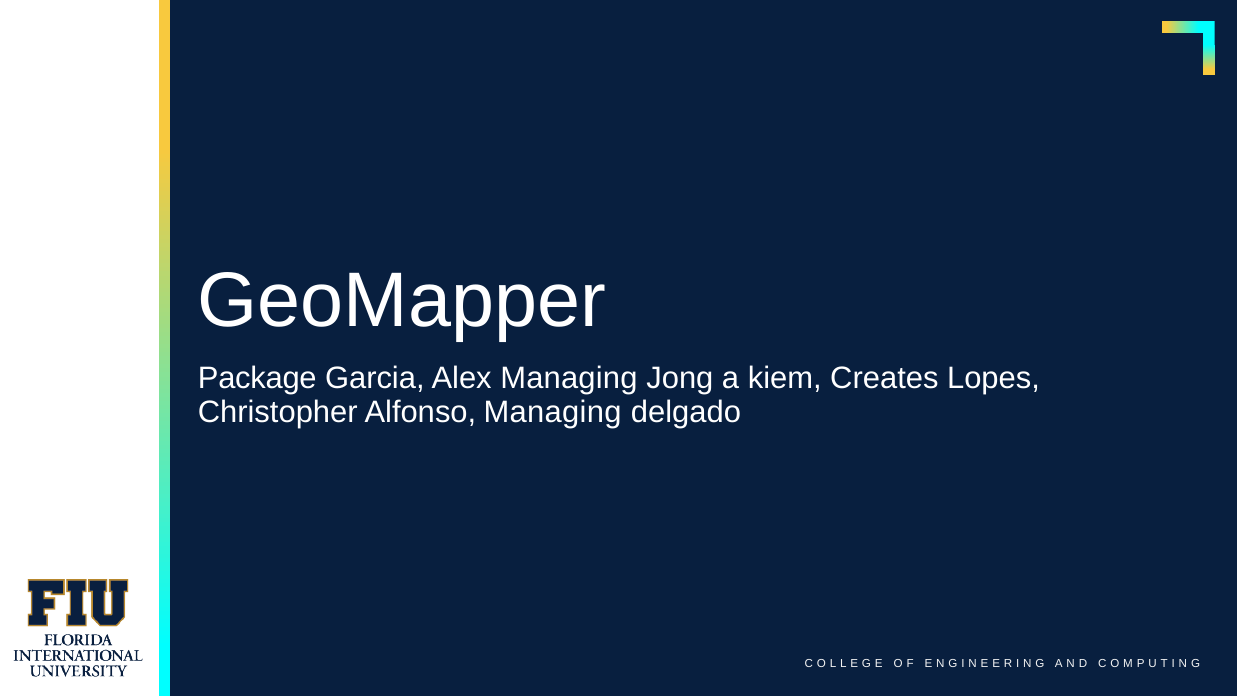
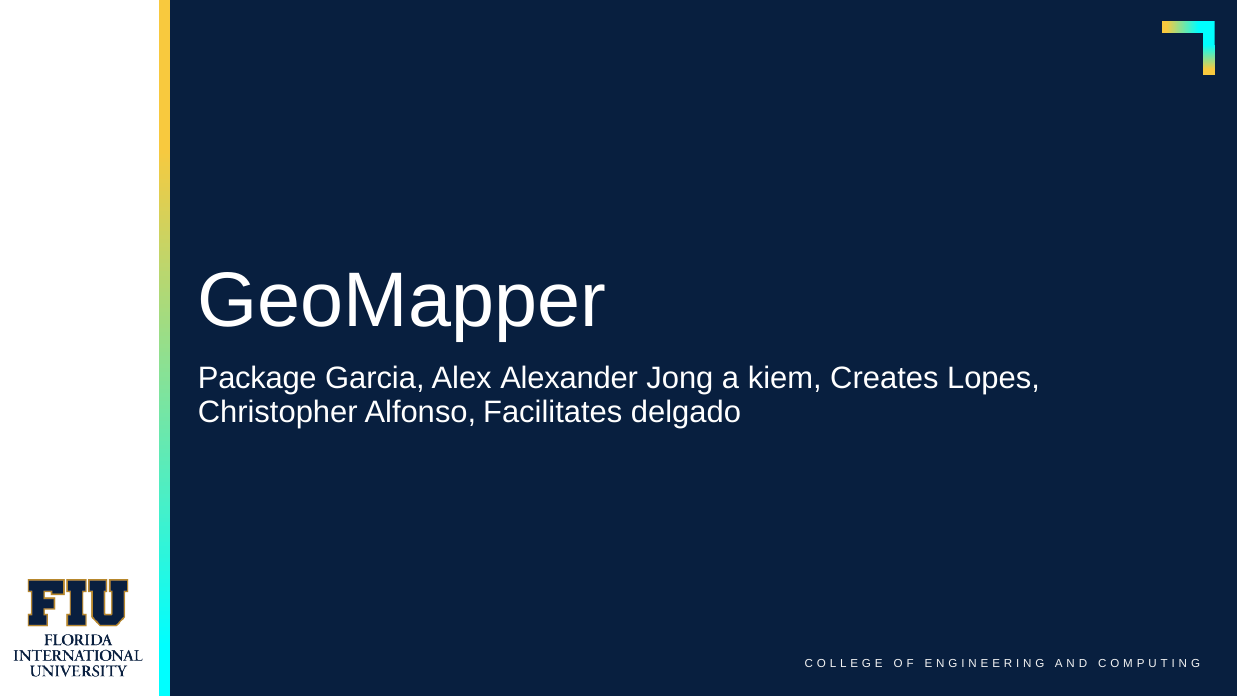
Alex Managing: Managing -> Alexander (569, 378)
Alfonso Managing: Managing -> Facilitates (553, 412)
